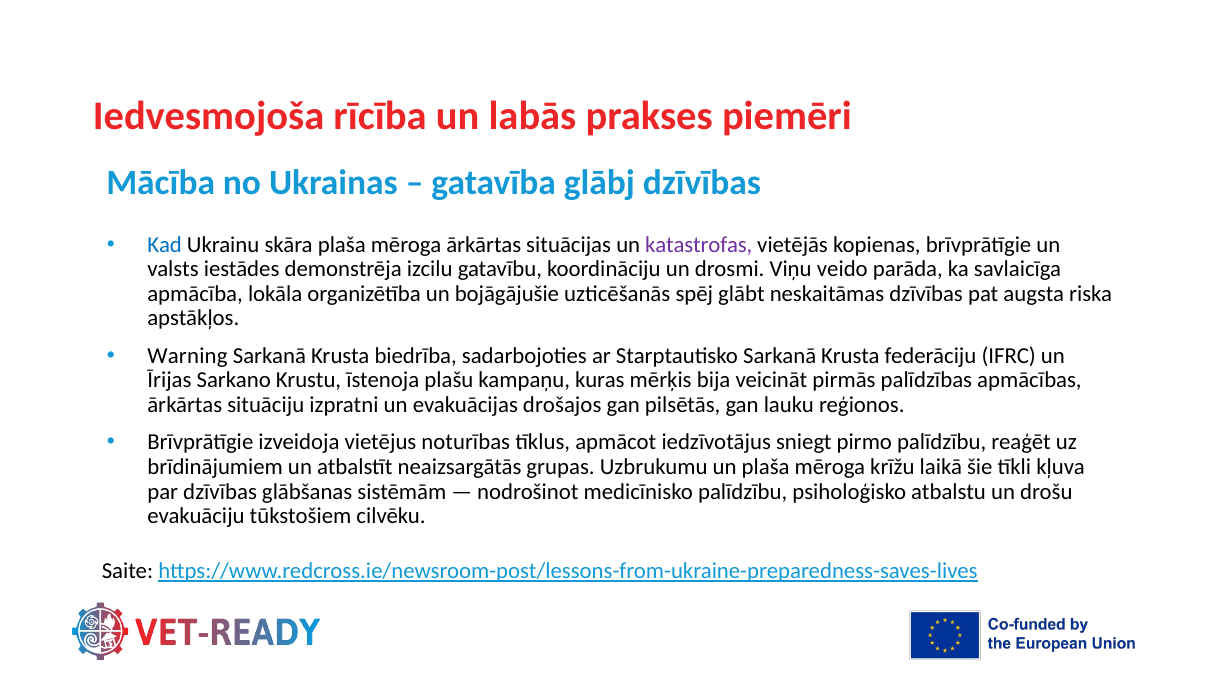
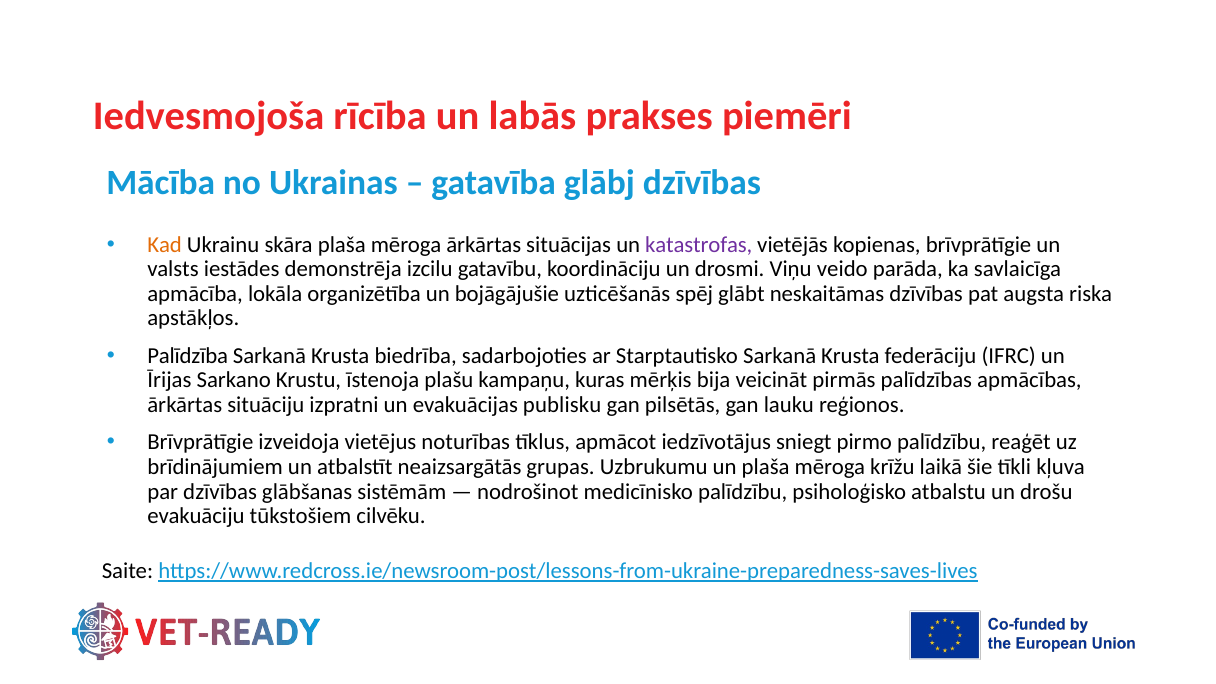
Kad colour: blue -> orange (165, 245)
Warning: Warning -> Palīdzība (188, 356)
drošajos: drošajos -> publisku (562, 405)
